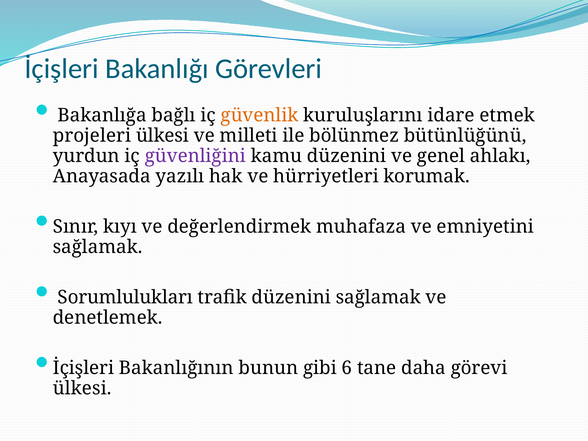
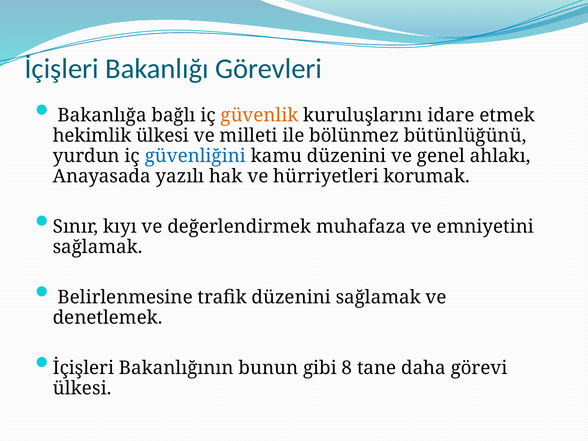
projeleri: projeleri -> hekimlik (92, 136)
güvenliğini colour: purple -> blue (195, 156)
Sorumlulukları: Sorumlulukları -> Belirlenmesine (125, 297)
6: 6 -> 8 (347, 368)
